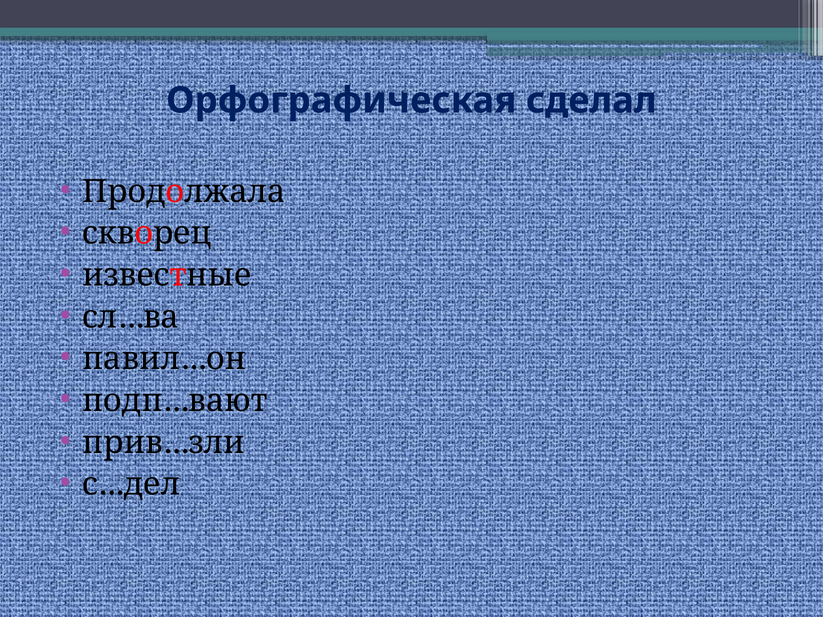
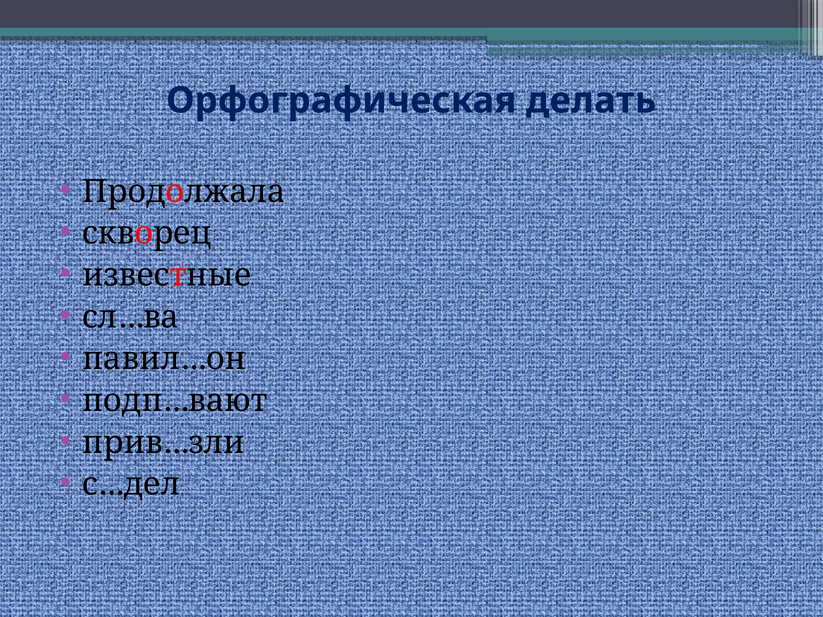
сделал: сделал -> делать (591, 101)
